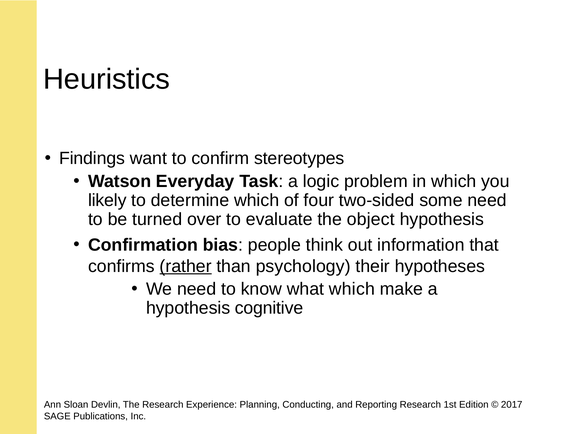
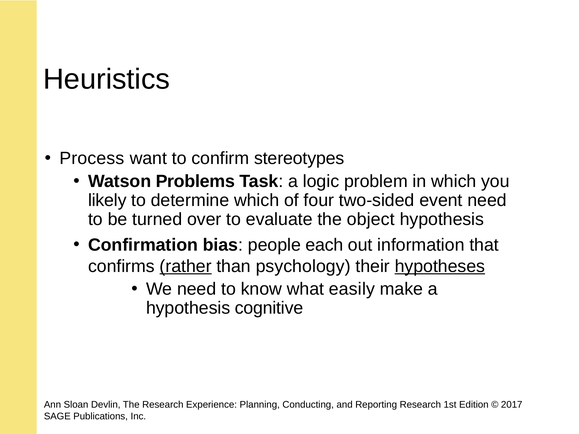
Findings: Findings -> Process (92, 158)
Everyday: Everyday -> Problems (195, 181)
some: some -> event (441, 200)
think: think -> each (325, 245)
hypotheses underline: none -> present (440, 266)
what which: which -> easily (352, 289)
